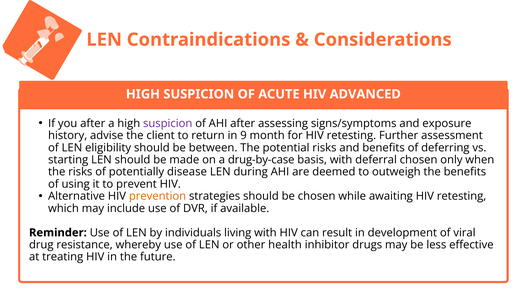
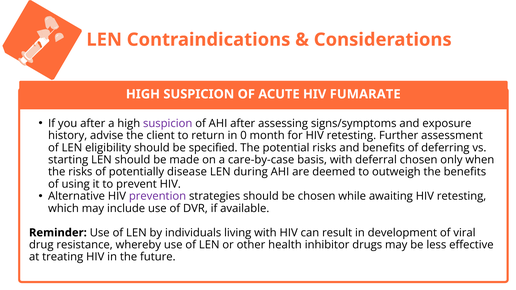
ADVANCED: ADVANCED -> FUMARATE (365, 94)
9: 9 -> 0 (244, 136)
between: between -> specified (213, 148)
drug-by-case: drug-by-case -> care-by-case (261, 160)
prevention colour: orange -> purple (158, 196)
